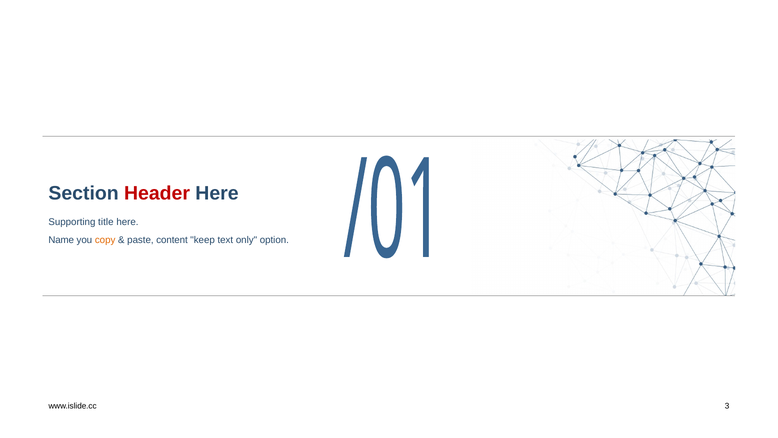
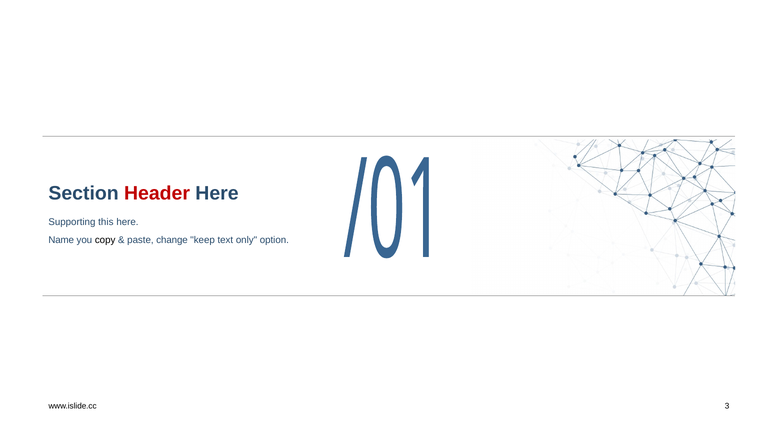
title: title -> this (106, 222)
copy colour: orange -> black (105, 240)
content: content -> change (172, 240)
